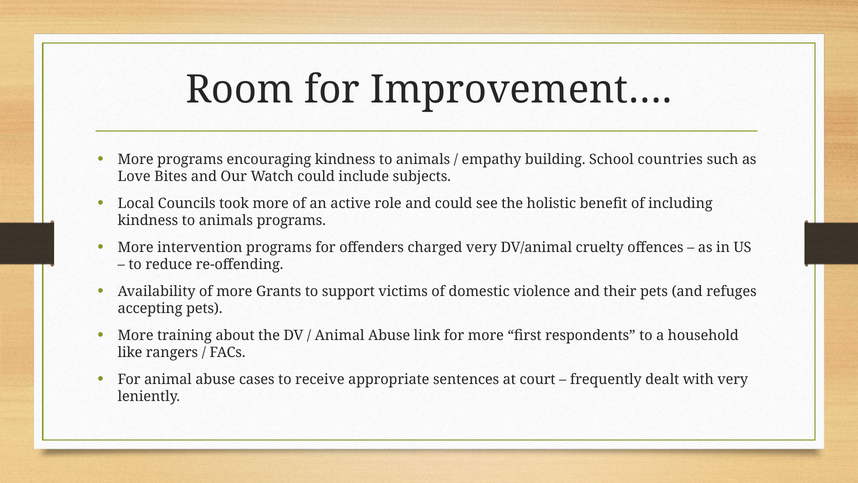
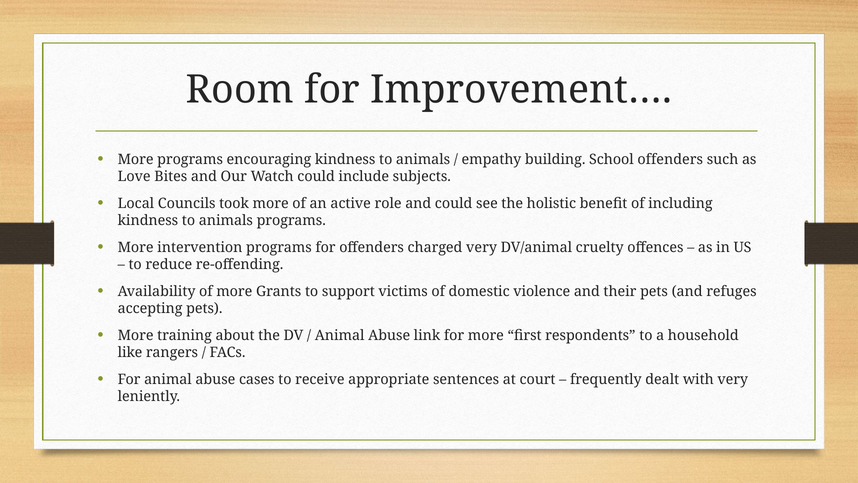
School countries: countries -> offenders (670, 159)
